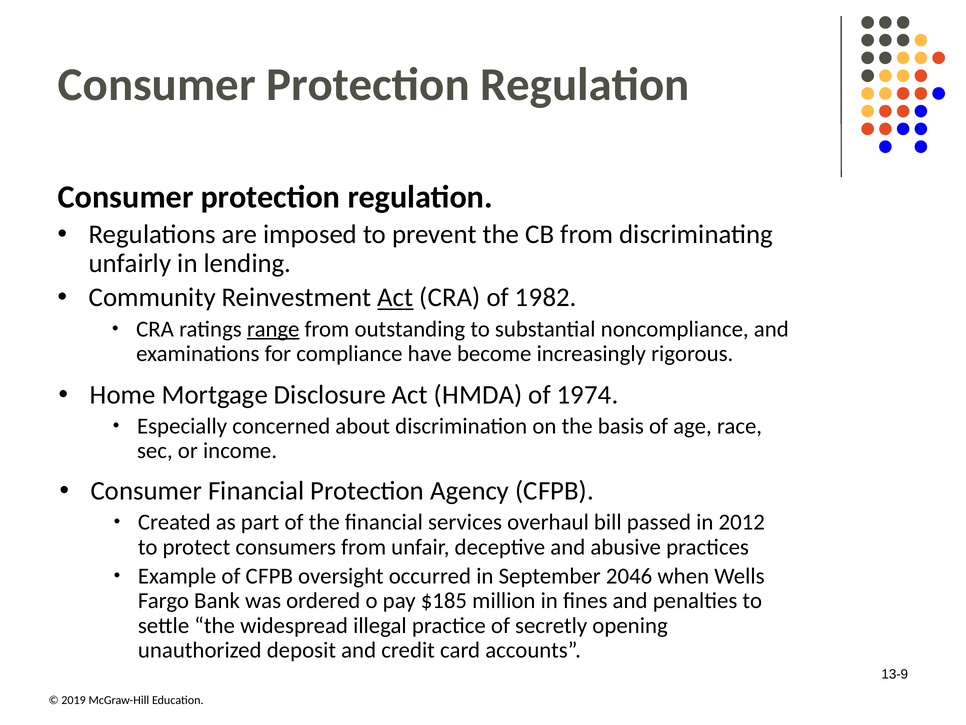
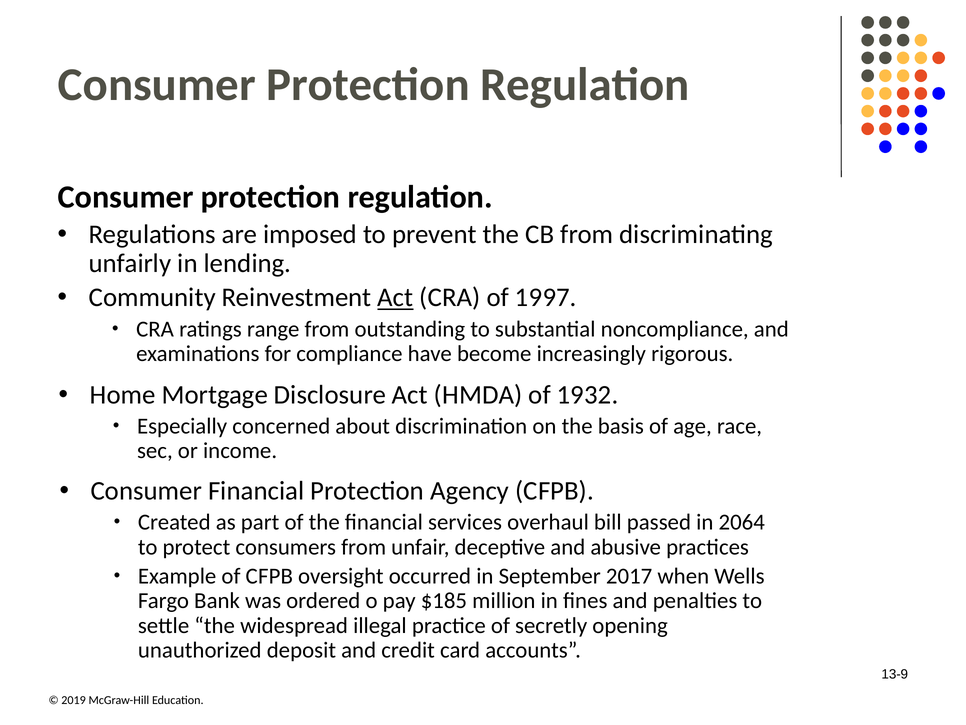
82: 82 -> 97 (560, 297)
range underline: present -> none (273, 329)
74: 74 -> 32 (601, 395)
2012: 2012 -> 2064 (742, 522)
2046: 2046 -> 2017 (629, 576)
